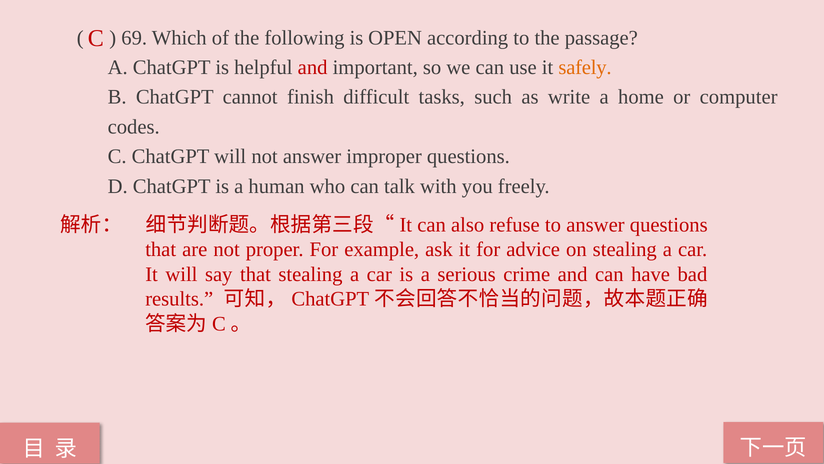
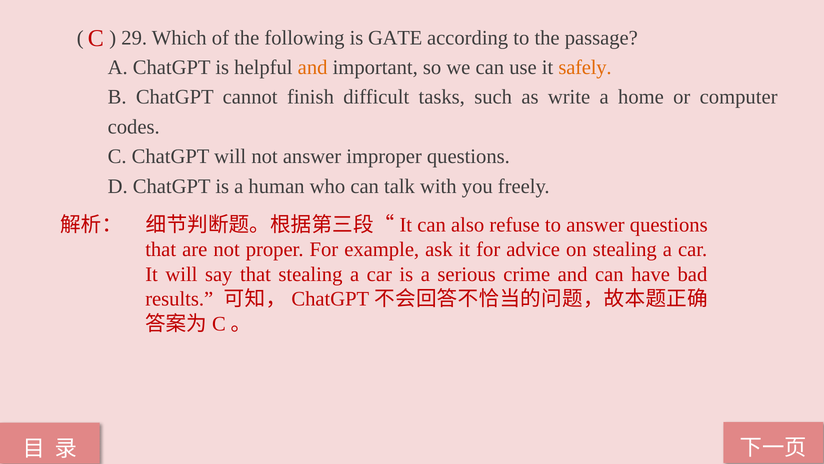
69: 69 -> 29 (134, 38)
OPEN: OPEN -> GATE (395, 38)
and colour: red -> orange (313, 67)
